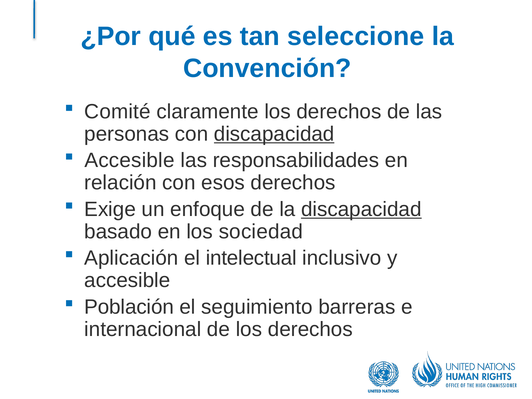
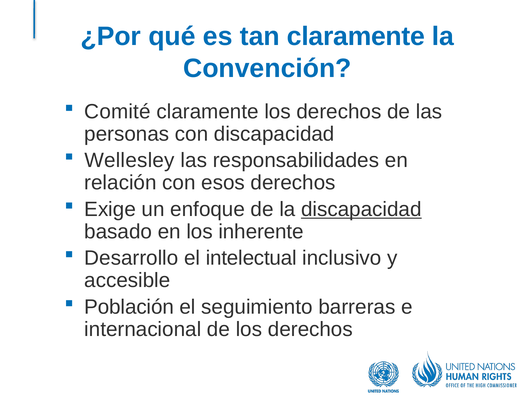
tan seleccione: seleccione -> claramente (356, 36)
discapacidad underline: present -> none (274, 134)
Accesible: Accesible -> Wellesley (130, 160)
sociedad: sociedad -> inherente (261, 232)
Aplicación: Aplicación -> Desarrollo (131, 258)
